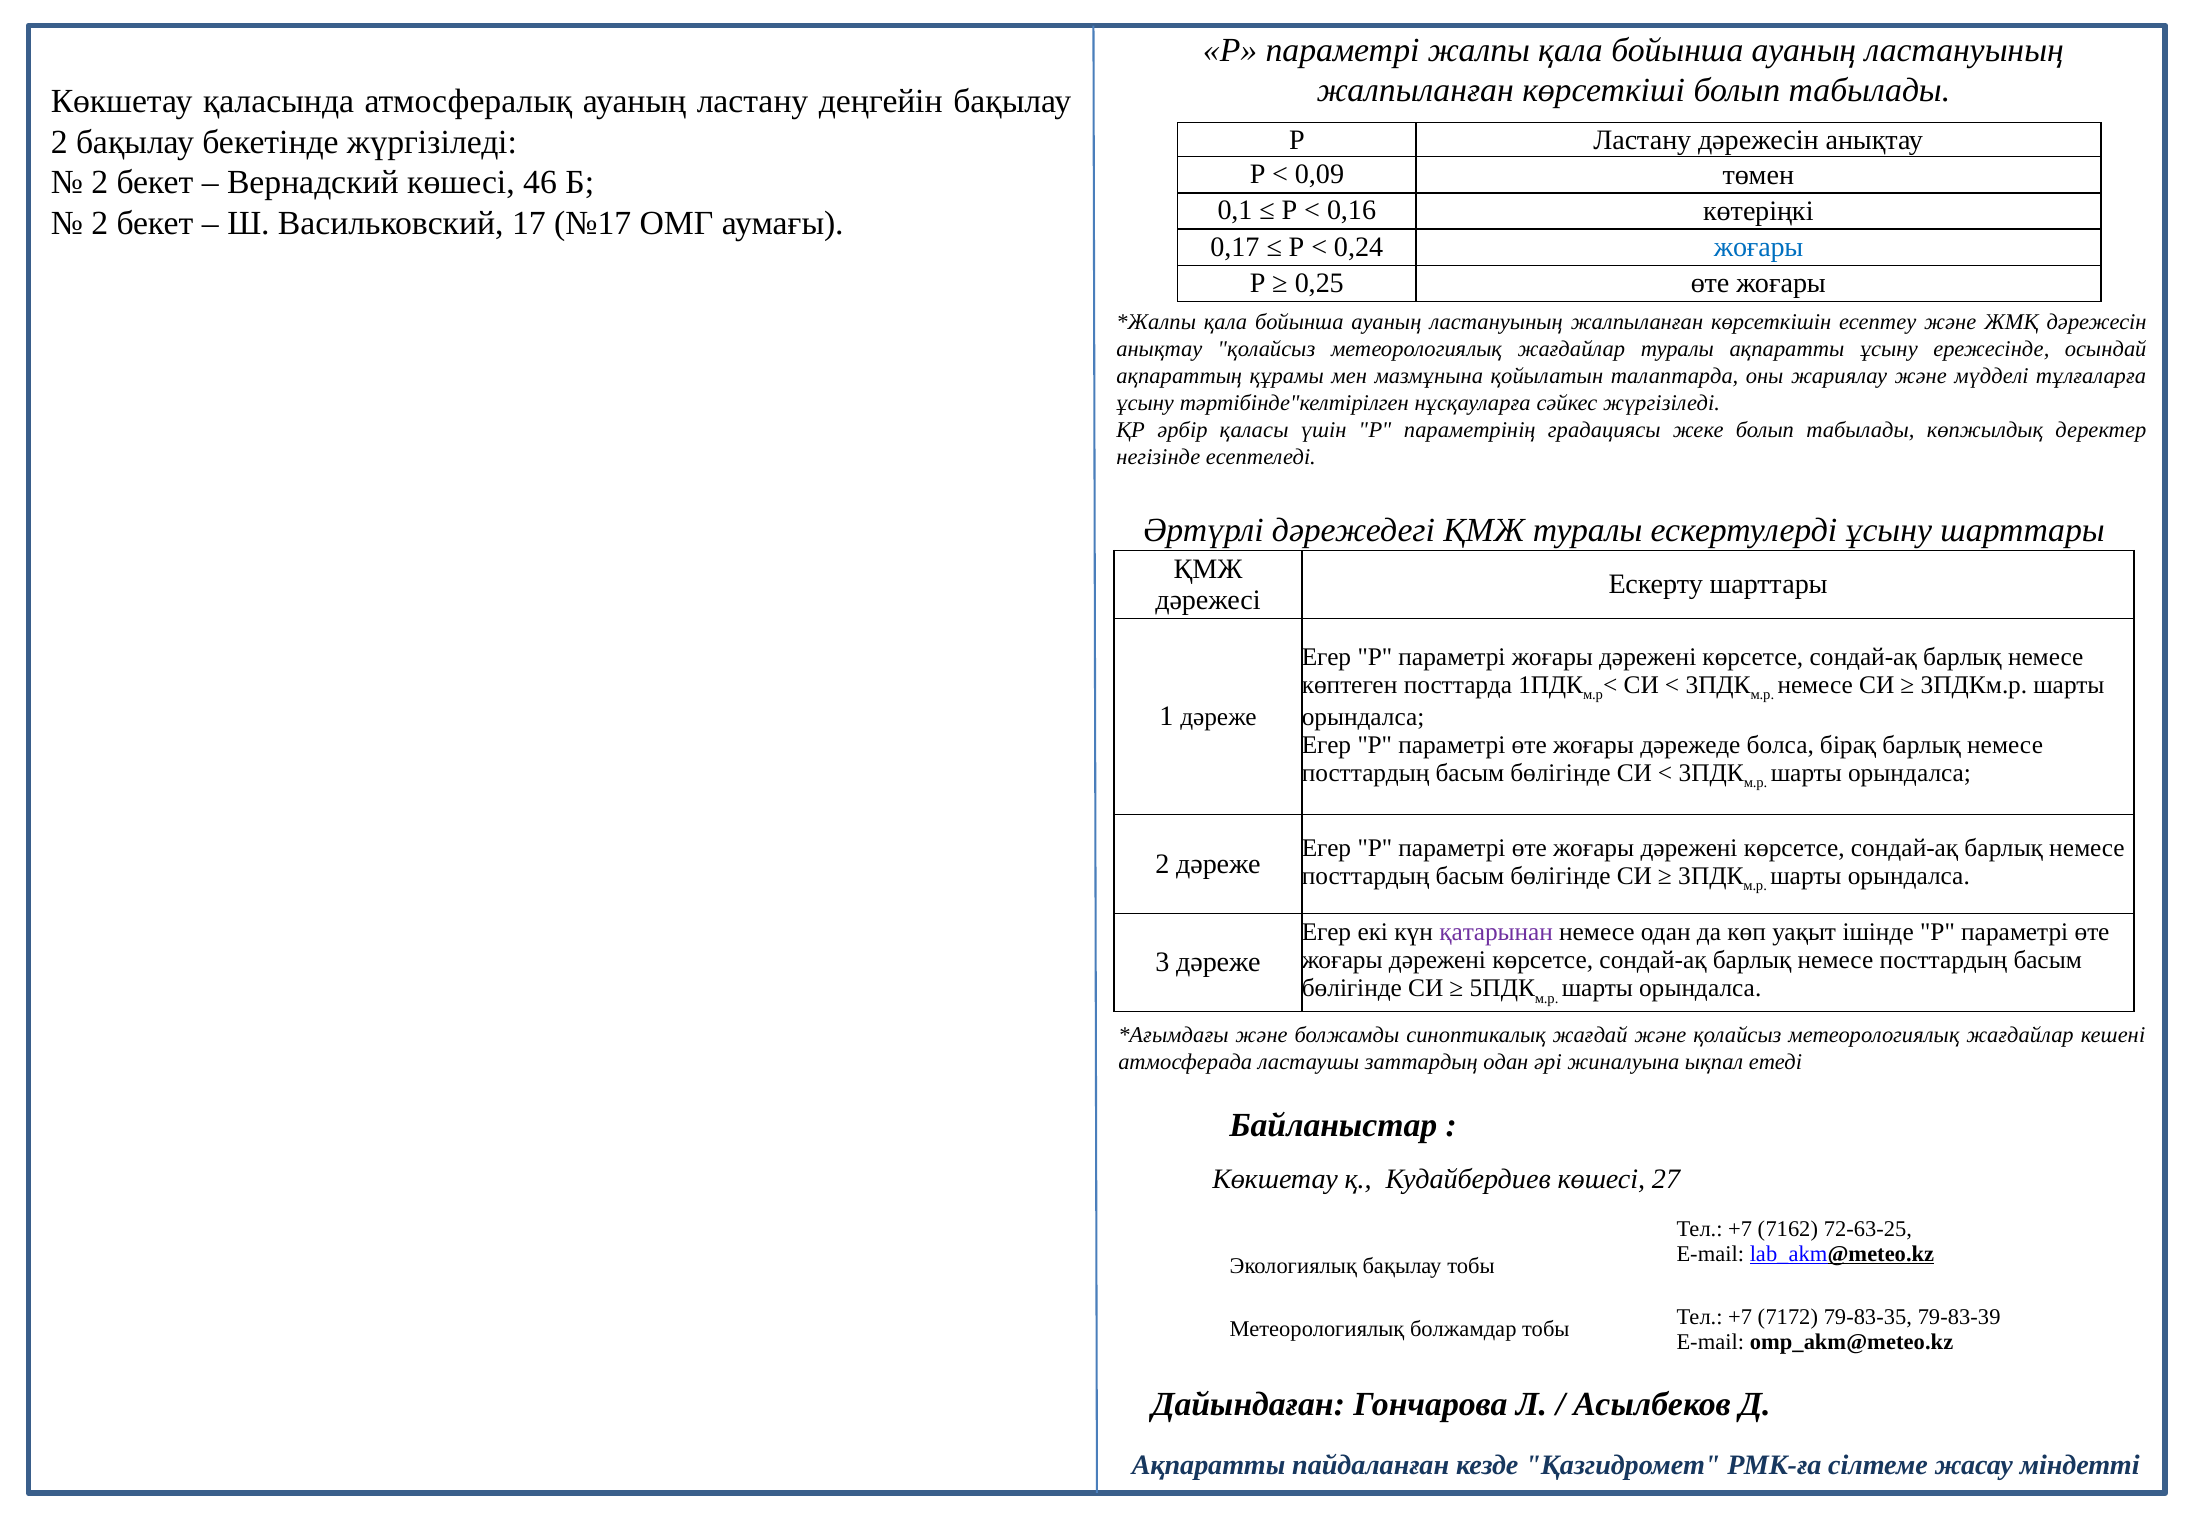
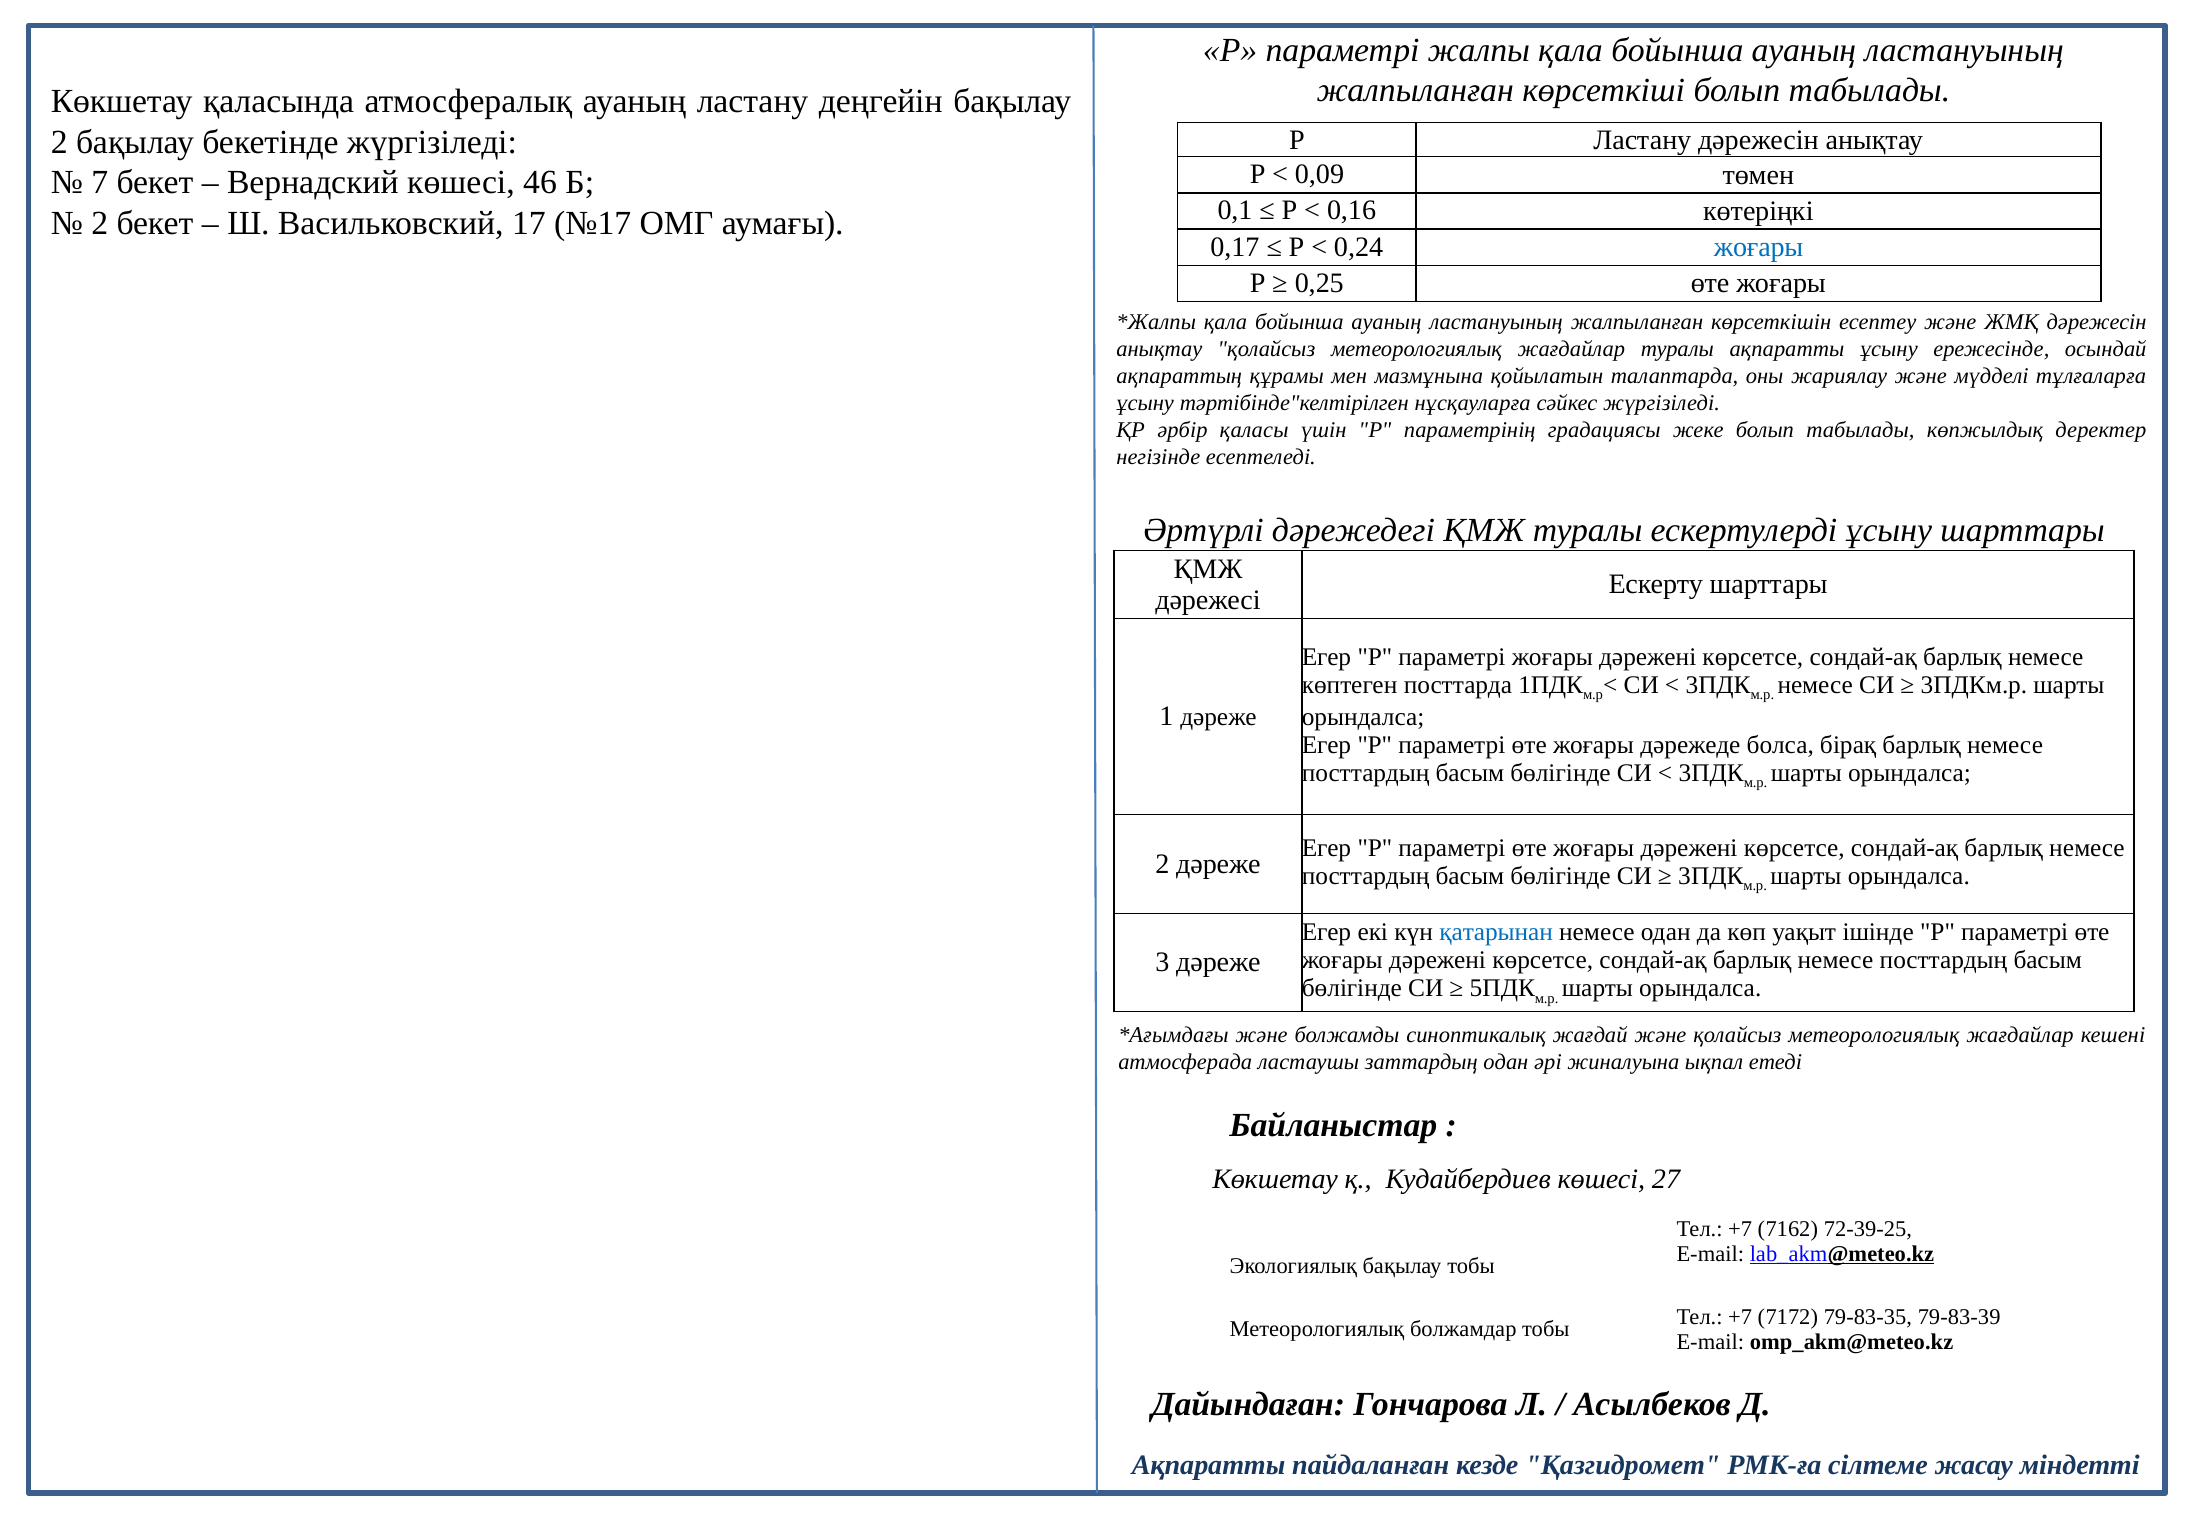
2: 2 -> 7 (100, 182)
қатарынан colour: purple -> blue (1496, 932)
72-63-25: 72-63-25 -> 72-39-25 (1868, 1229)
